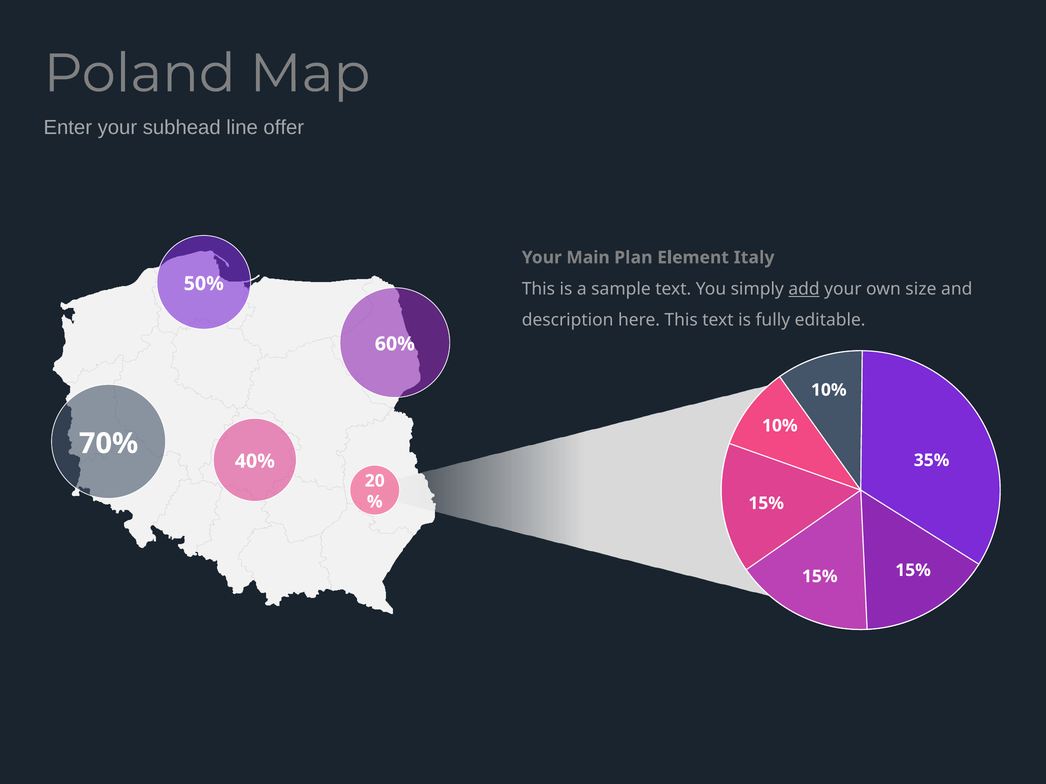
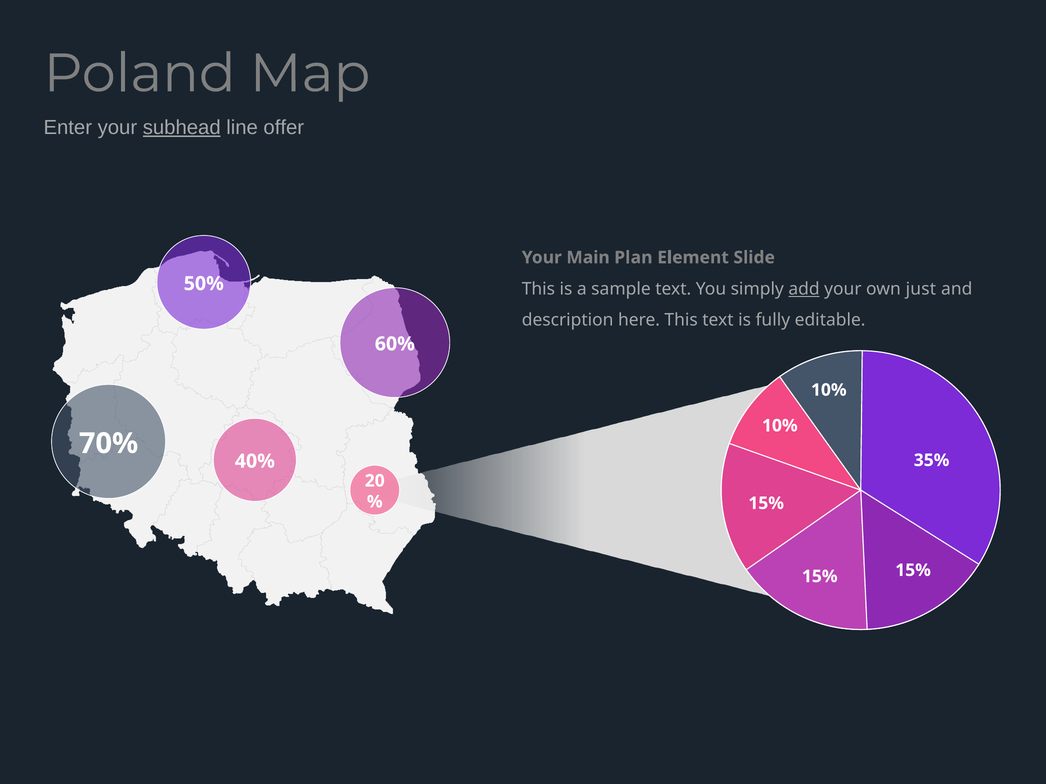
subhead underline: none -> present (182, 128)
Italy: Italy -> Slide (754, 258)
size: size -> just (921, 289)
